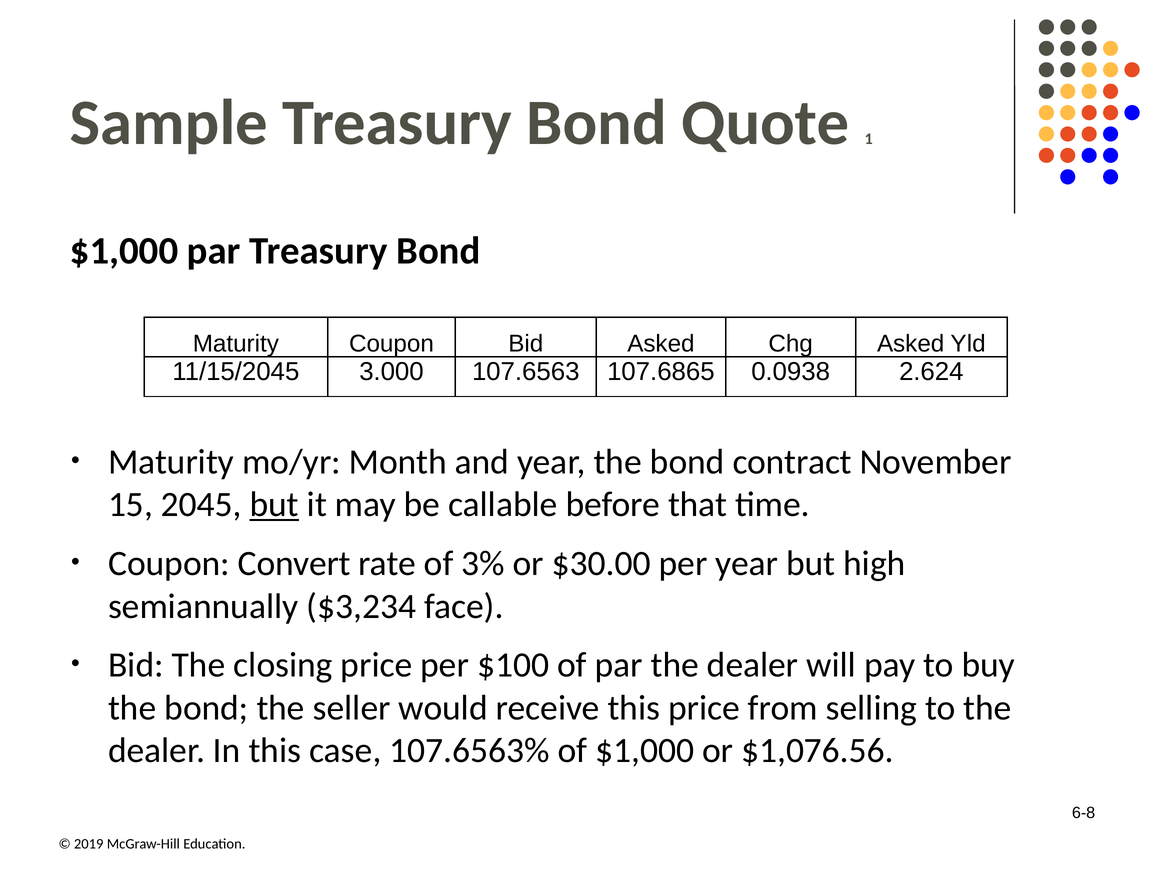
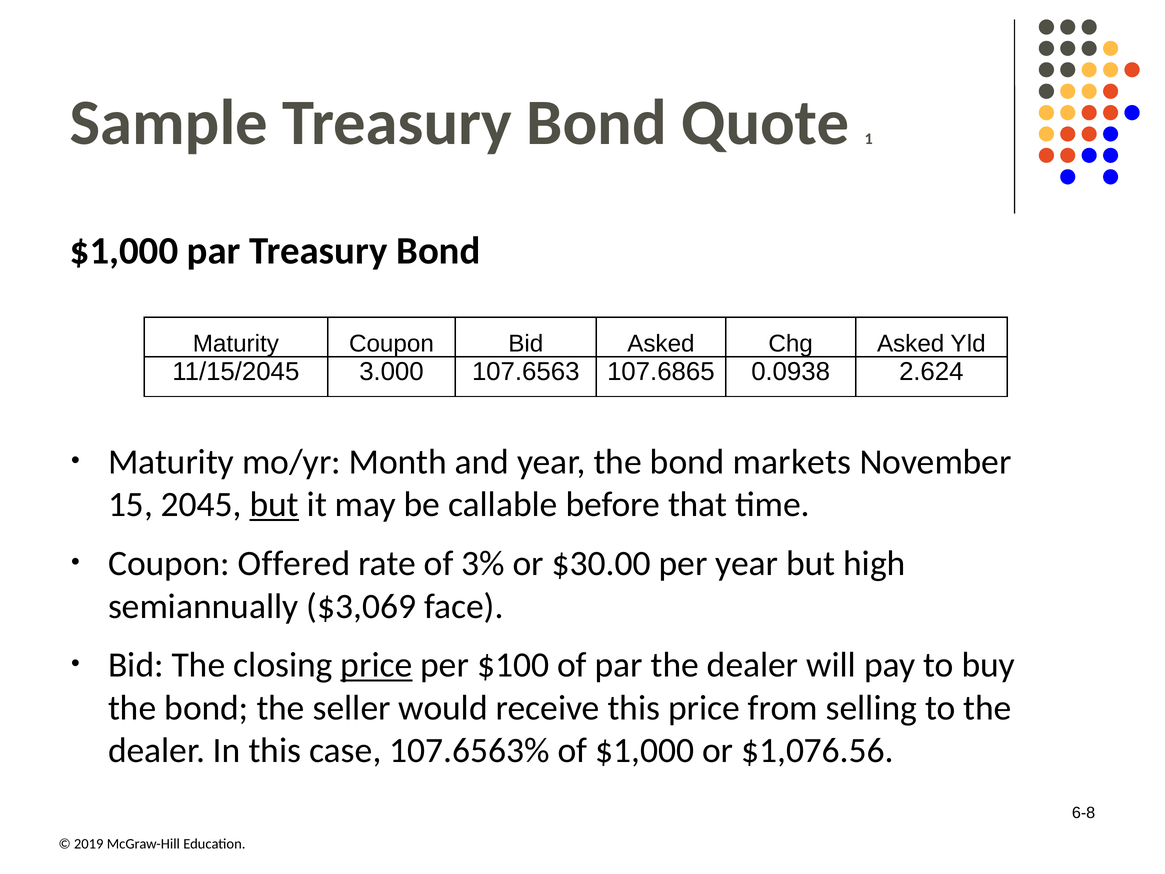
contract: contract -> markets (792, 462)
Convert: Convert -> Offered (294, 563)
$3,234: $3,234 -> $3,069 (361, 606)
price underline: none -> present (376, 665)
